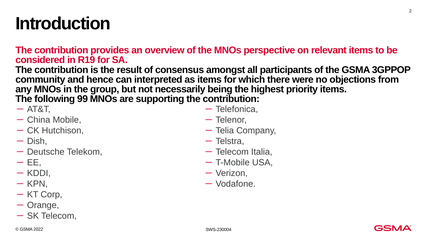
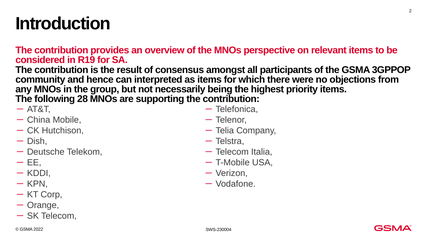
99: 99 -> 28 (83, 99)
